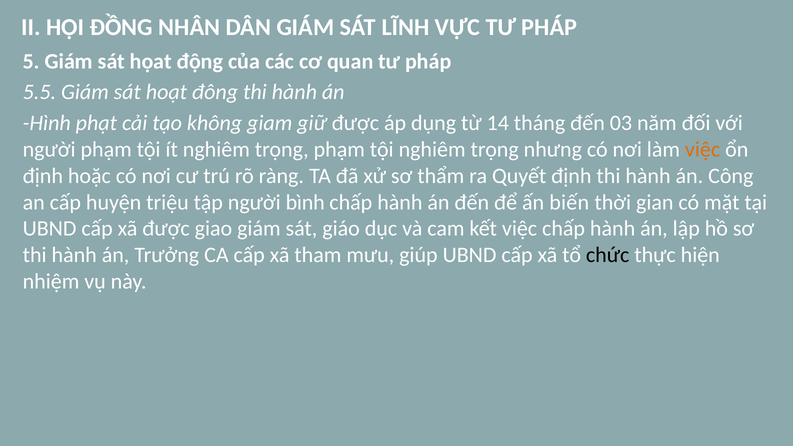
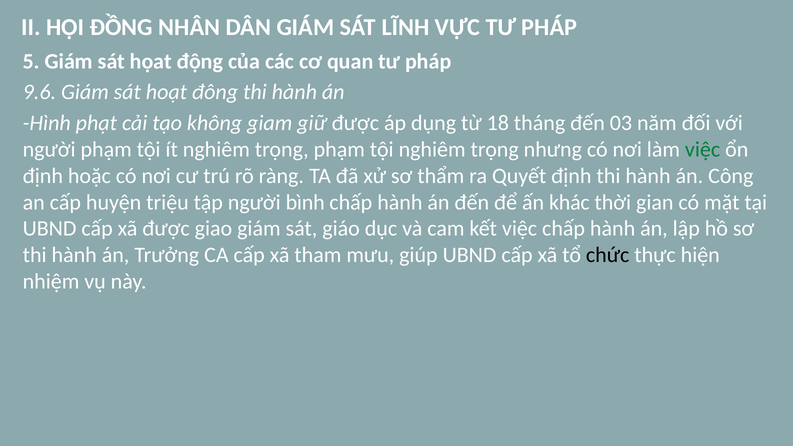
5.5: 5.5 -> 9.6 (39, 92)
14: 14 -> 18 (498, 123)
việc colour: orange -> green (703, 149)
biến: biến -> khác (569, 202)
